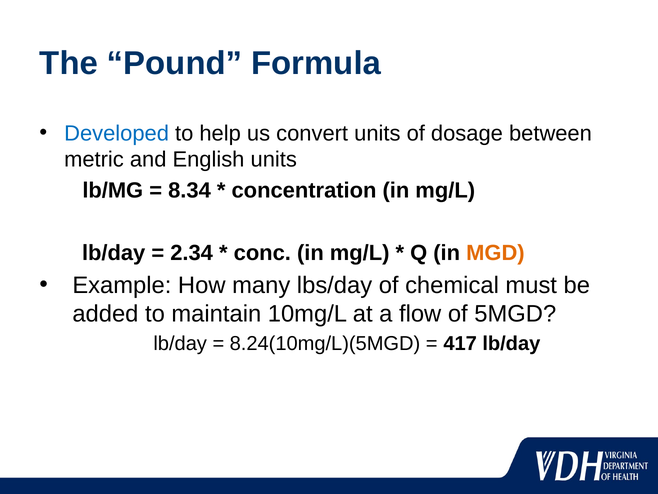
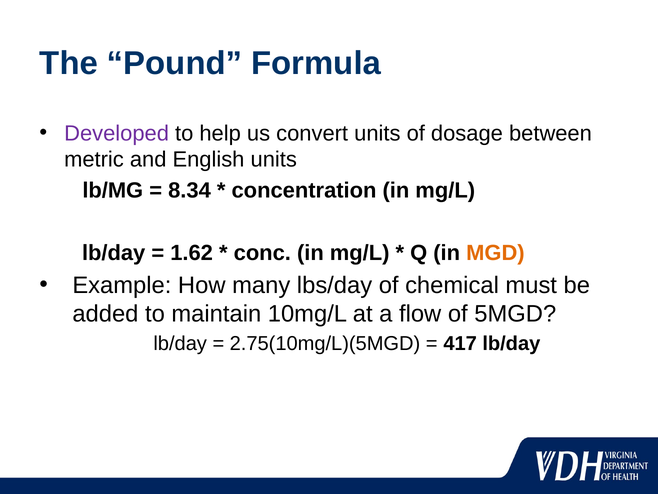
Developed colour: blue -> purple (117, 133)
2.34: 2.34 -> 1.62 (192, 253)
8.24(10mg/L)(5MGD: 8.24(10mg/L)(5MGD -> 2.75(10mg/L)(5MGD (325, 343)
